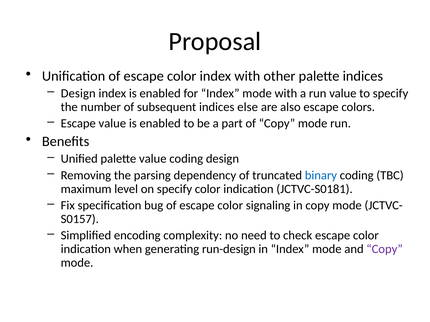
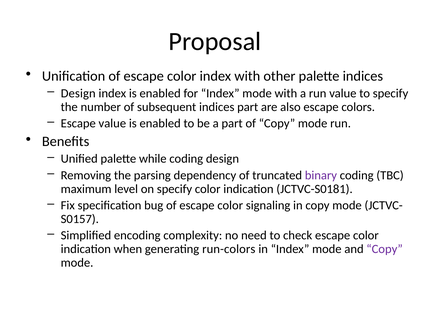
indices else: else -> part (248, 107)
palette value: value -> while (153, 159)
binary colour: blue -> purple (321, 176)
run-design: run-design -> run-colors (229, 249)
